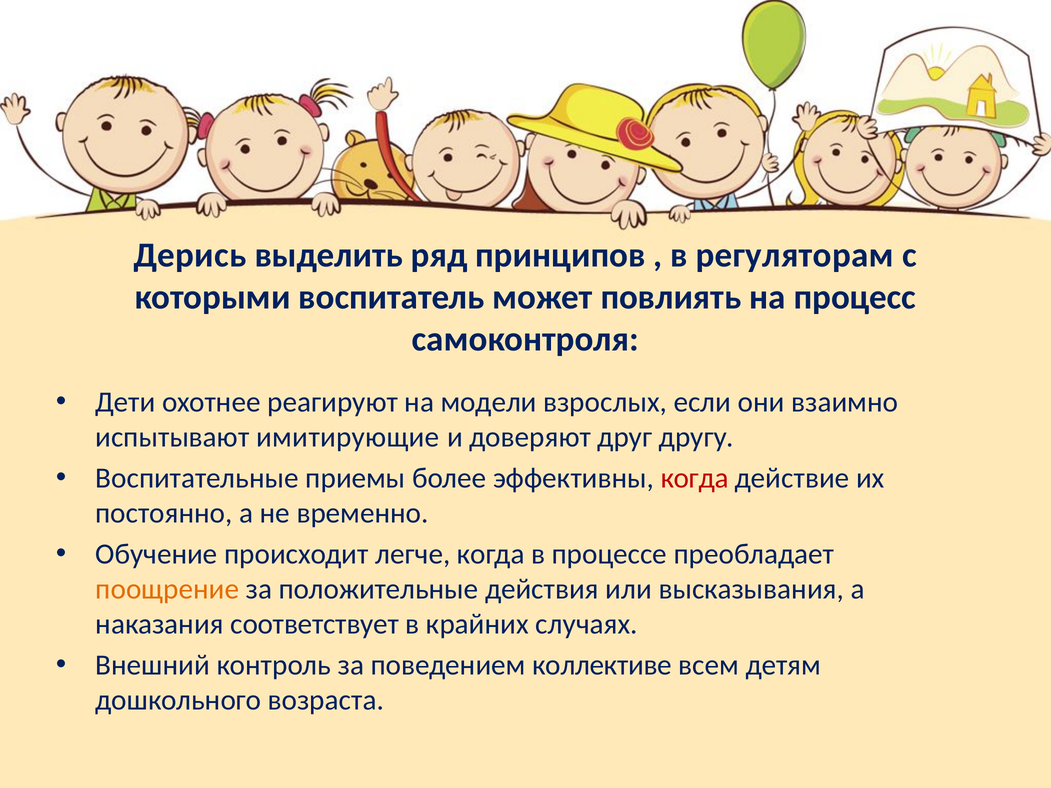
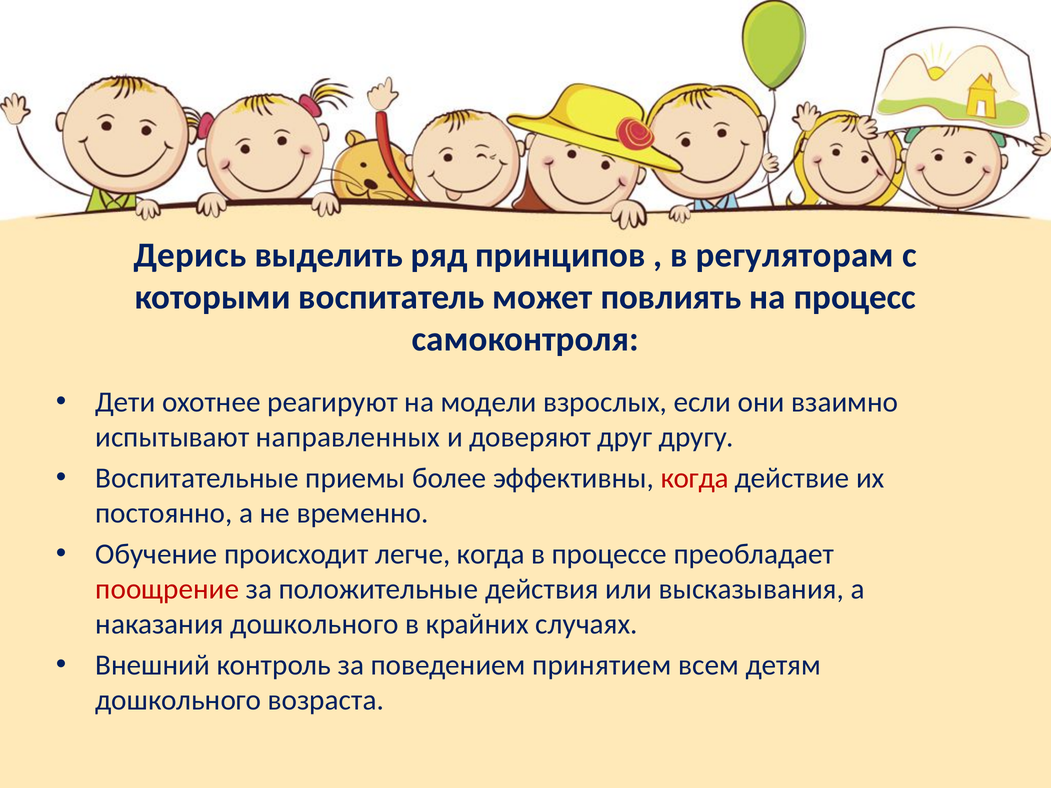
имитирующие: имитирующие -> направленных (348, 437)
поощрение colour: orange -> red (167, 589)
наказания соответствует: соответствует -> дошкольного (315, 624)
коллективе: коллективе -> принятием (602, 665)
